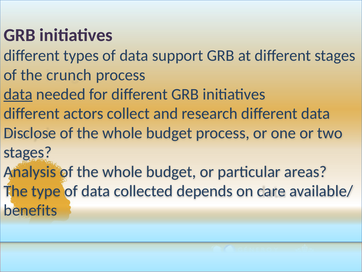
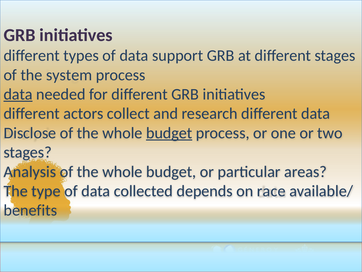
crunch: crunch -> system (69, 75)
budget underline: none -> present (169, 133)
care: care -> race (271, 191)
